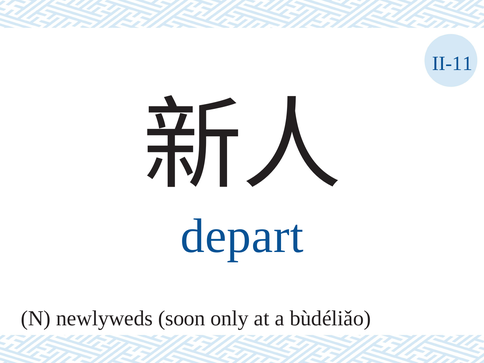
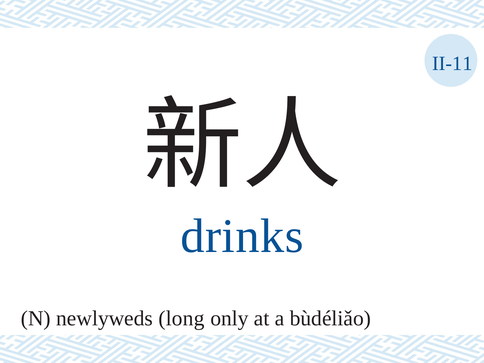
depart: depart -> drinks (242, 236)
soon: soon -> long (182, 318)
